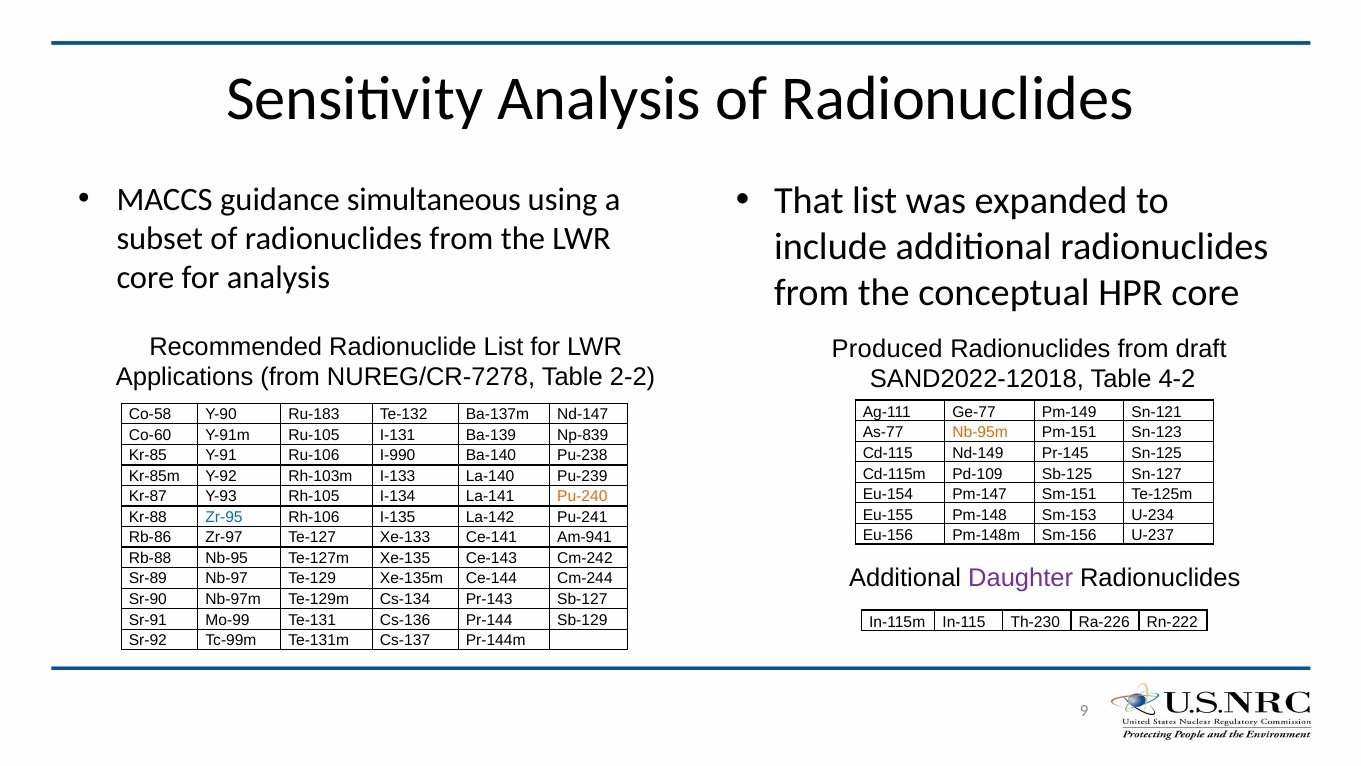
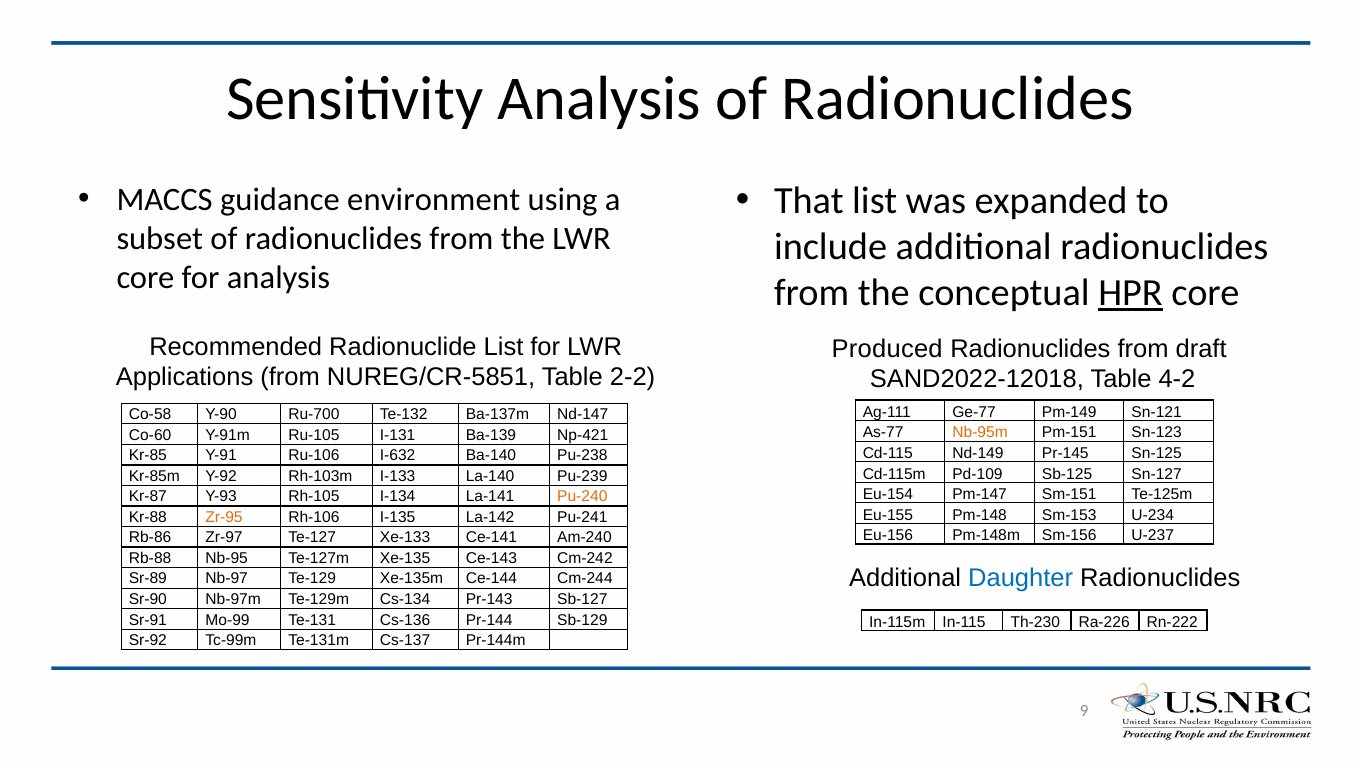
simultaneous: simultaneous -> environment (434, 199)
HPR underline: none -> present (1131, 293)
NUREG/CR‑7278: NUREG/CR‑7278 -> NUREG/CR‑5851 (431, 377)
Ru-183: Ru-183 -> Ru-700 (314, 414)
Np-839: Np-839 -> Np-421 (583, 435)
I-990: I-990 -> I-632 (398, 455)
Zr-95 colour: blue -> orange (224, 517)
Am-941: Am-941 -> Am-240 (584, 537)
Daughter colour: purple -> blue (1021, 578)
